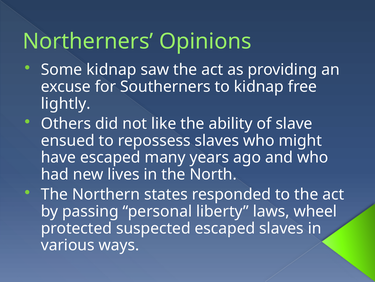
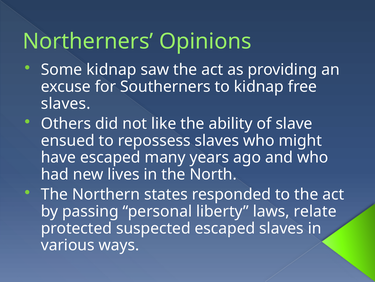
lightly: lightly -> slaves (66, 103)
wheel: wheel -> relate (315, 211)
